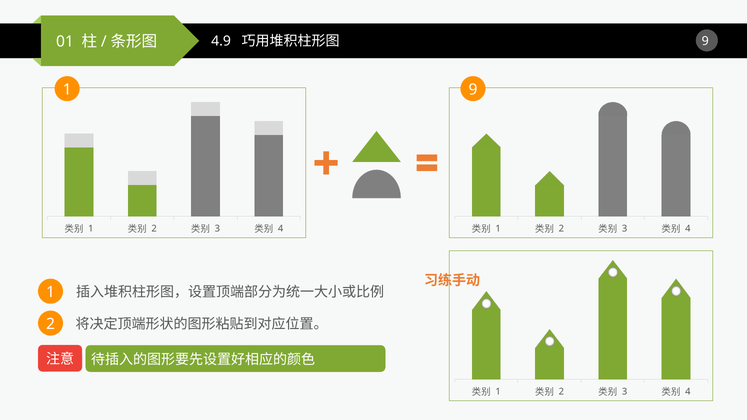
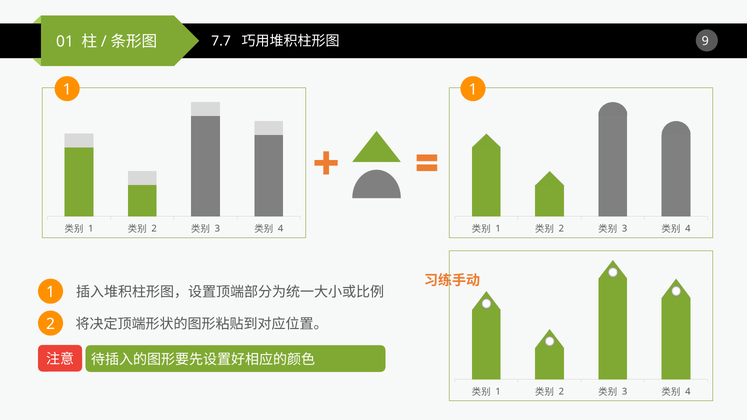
4.9: 4.9 -> 7.7 (221, 41)
9: 9 -> 1 (473, 90)
